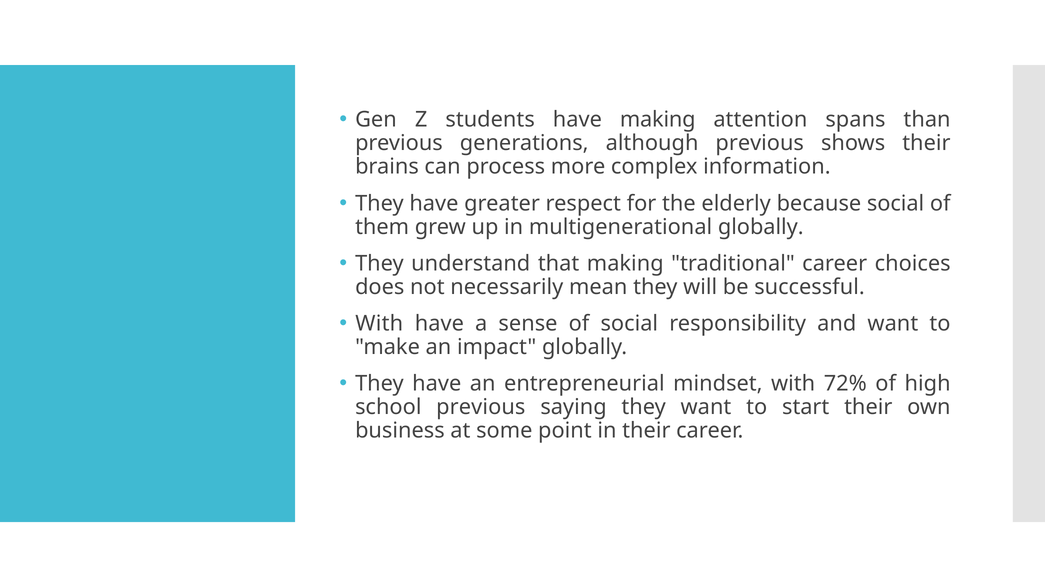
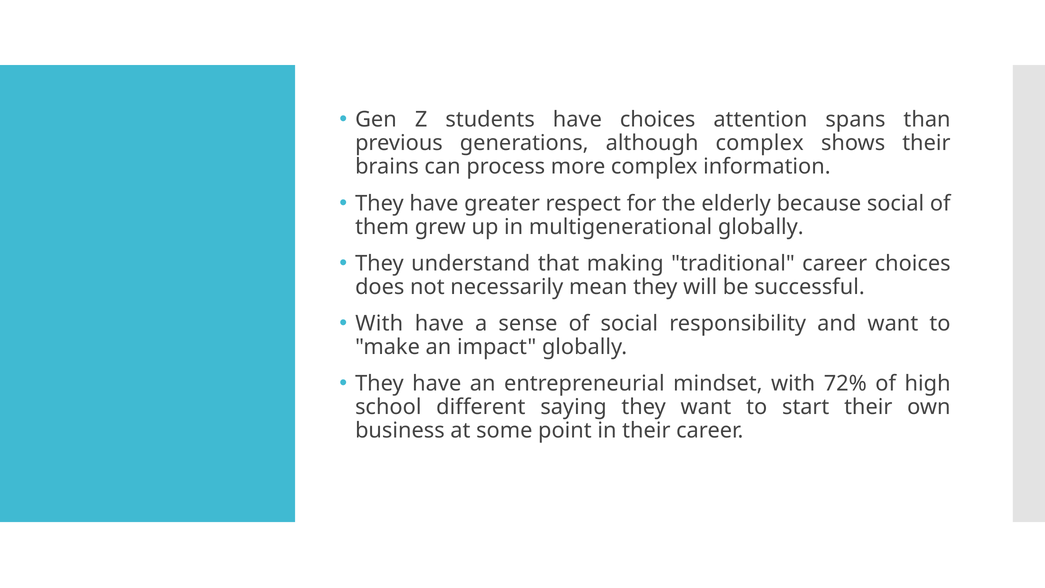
have making: making -> choices (658, 120)
although previous: previous -> complex (760, 143)
school previous: previous -> different (481, 407)
